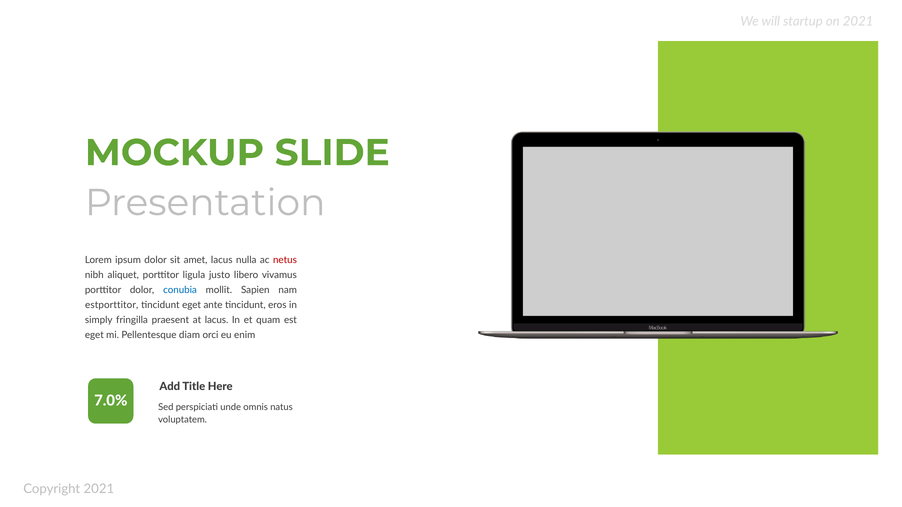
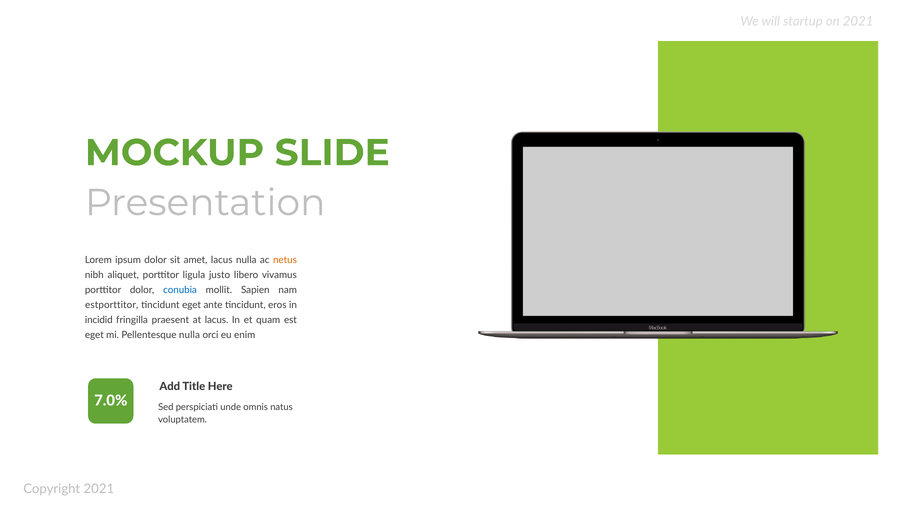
netus colour: red -> orange (285, 260)
simply: simply -> incidid (99, 320)
Pellentesque diam: diam -> nulla (189, 335)
